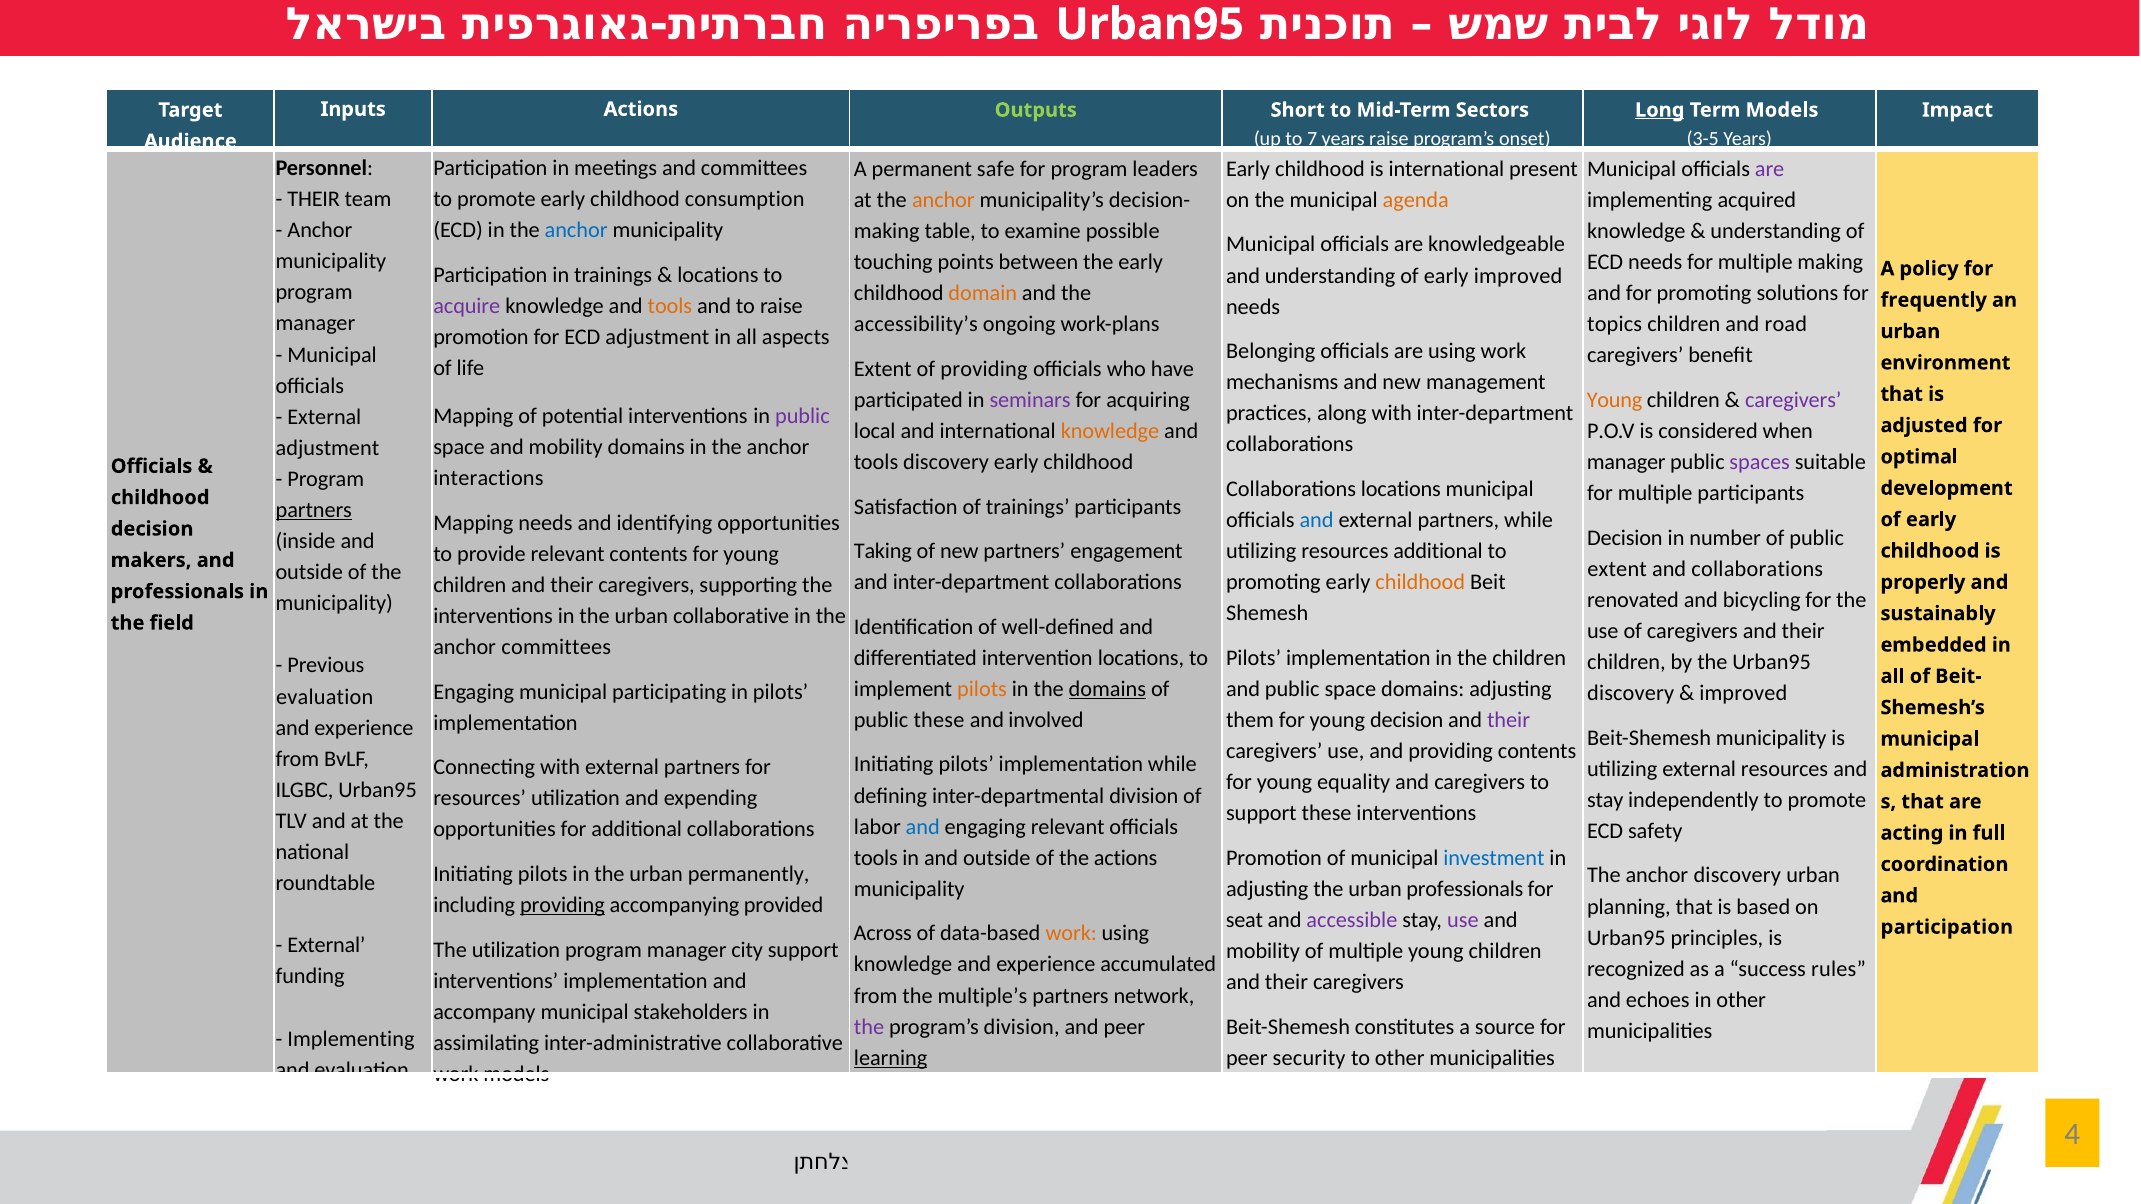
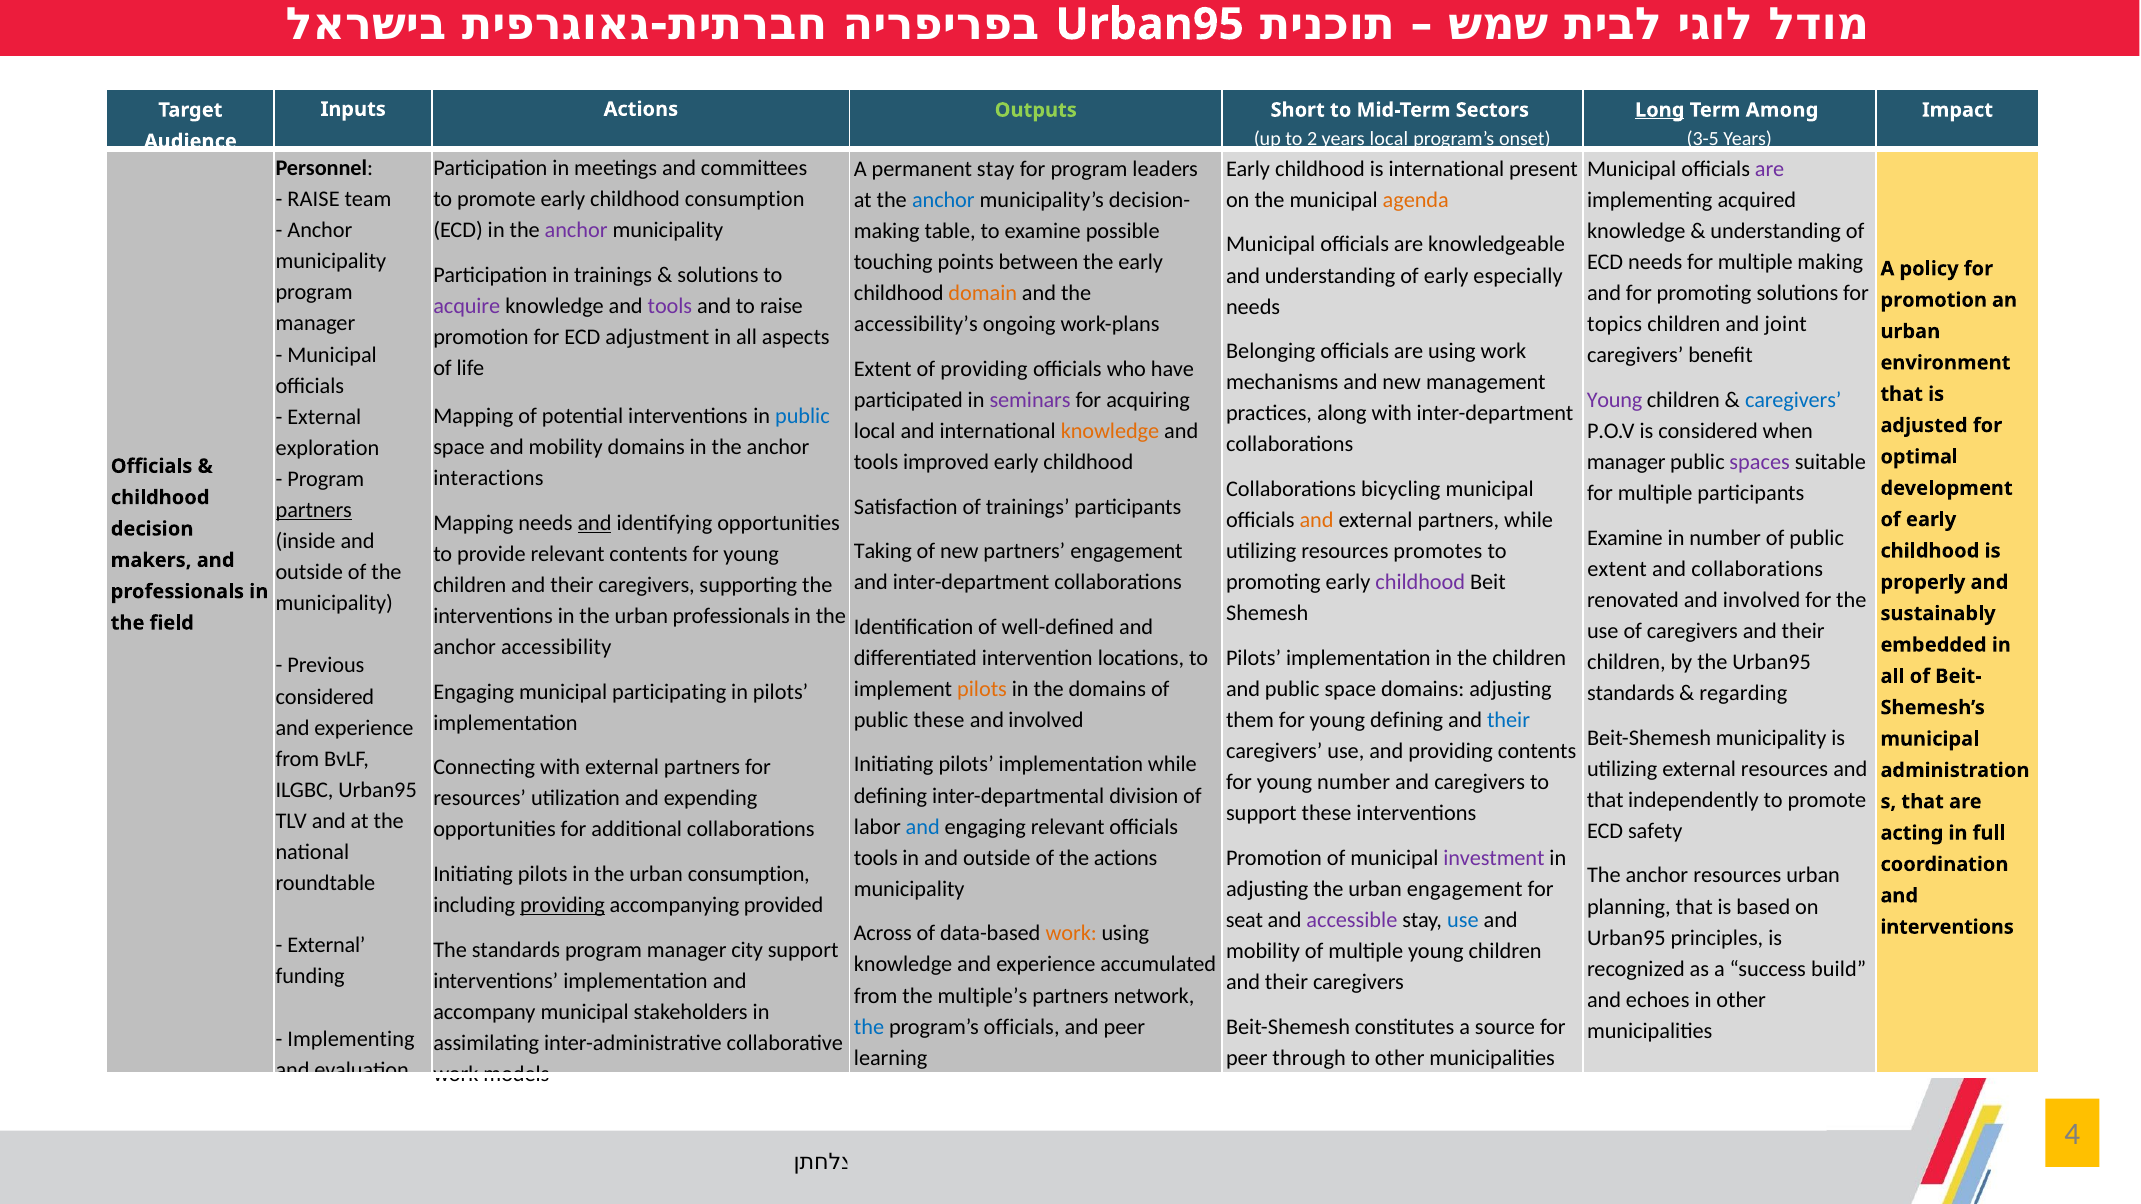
Term Models: Models -> Among (1782, 110)
7: 7 -> 2 (1312, 139)
years raise: raise -> local (1389, 139)
permanent safe: safe -> stay (996, 169)
THEIR: THEIR -> RAISE (314, 199)
anchor colour: orange -> blue (943, 200)
anchor colour: blue -> purple (576, 230)
locations: locations -> solutions (718, 275)
early improved: improved -> especially (1518, 276)
frequently: frequently -> promotion (1934, 300)
tools colour: orange -> purple (670, 306)
road: road -> joint (1786, 325)
Young colour: orange -> purple (1615, 400)
caregivers colour: purple -> blue (1793, 400)
public colour: purple -> blue (802, 416)
adjustment: adjustment -> exploration (327, 448)
tools discovery: discovery -> improved (946, 462)
Collaborations locations: locations -> bicycling (1401, 489)
and colour: blue -> orange (1317, 520)
and underline: none -> present (595, 523)
Decision: Decision -> Examine (1625, 538)
resources additional: additional -> promotes (1438, 551)
childhood colour: orange -> purple (1420, 582)
renovated and bicycling: bicycling -> involved (1762, 600)
urban collaborative: collaborative -> professionals (731, 616)
anchor committees: committees -> accessibility (556, 647)
domains underline: present -> none (1107, 689)
discovery: discovery -> standards (1631, 693)
improved: improved -> regarding (1743, 693)
evaluation: evaluation -> considered (325, 697)
young decision: decision -> defining (1407, 720)
their colour: purple -> blue (1509, 720)
young equality: equality -> number (1354, 782)
stay: stay -> that (1605, 800)
investment colour: blue -> purple (1494, 858)
urban permanently: permanently -> consumption (749, 874)
anchor discovery: discovery -> resources (1737, 876)
urban professionals: professionals -> engagement (1465, 889)
use colour: purple -> blue (1463, 920)
participation: participation -> interventions (1947, 927)
The utilization: utilization -> standards (516, 950)
rules: rules -> build (1839, 969)
the colour: purple -> blue (869, 1027)
program’s division: division -> officials (1022, 1027)
learning underline: present -> none (891, 1058)
security: security -> through (1309, 1058)
